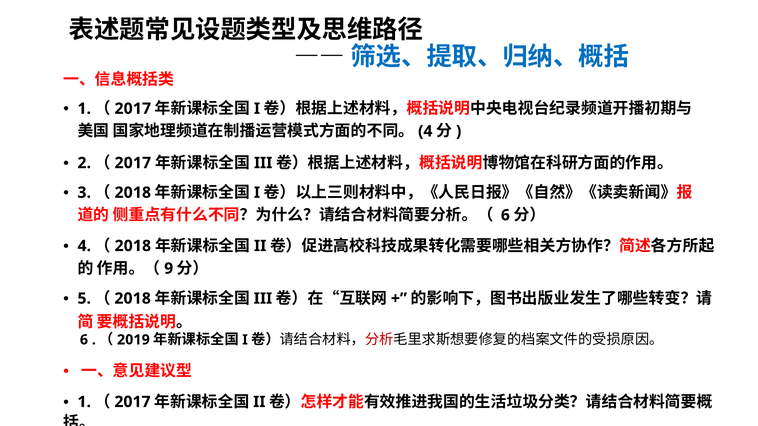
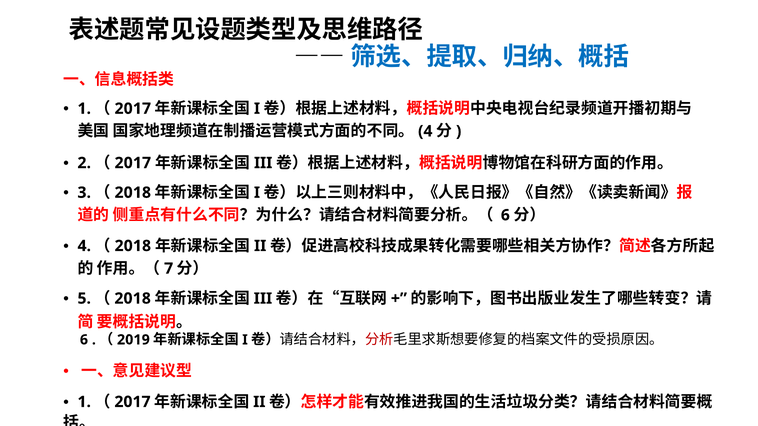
9: 9 -> 7 (169, 269)
